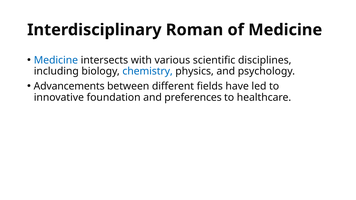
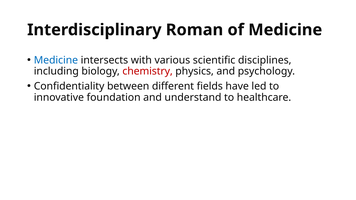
chemistry colour: blue -> red (148, 71)
Advancements: Advancements -> Confidentiality (69, 86)
preferences: preferences -> understand (193, 98)
